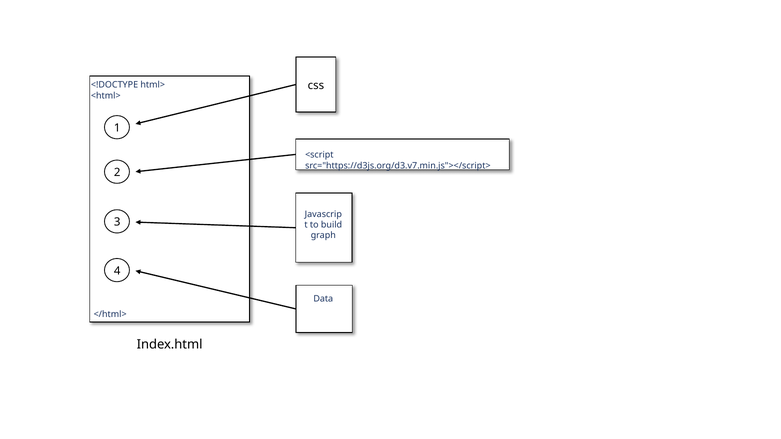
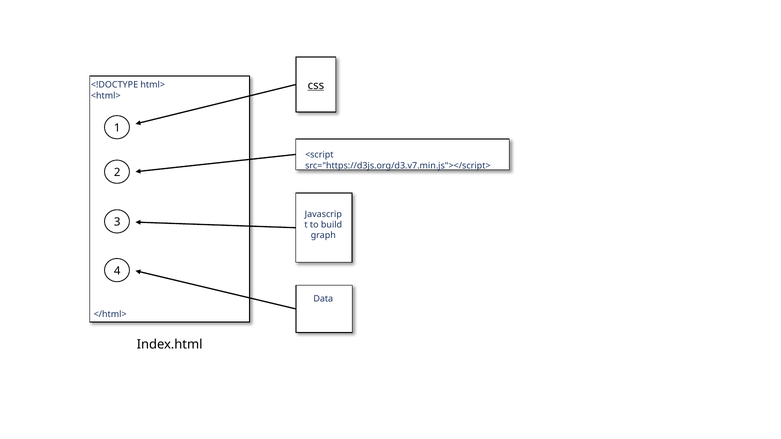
css underline: none -> present (316, 85)
